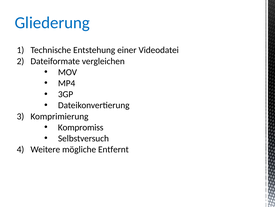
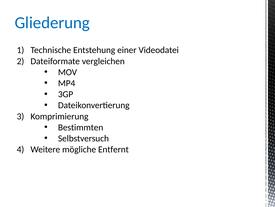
Kompromiss: Kompromiss -> Bestimmten (81, 127)
